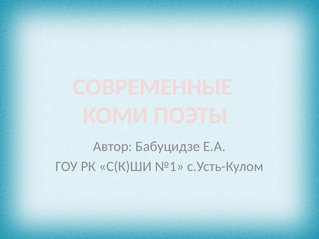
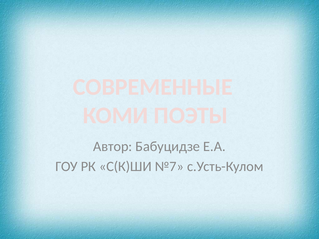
№1: №1 -> №7 (169, 167)
